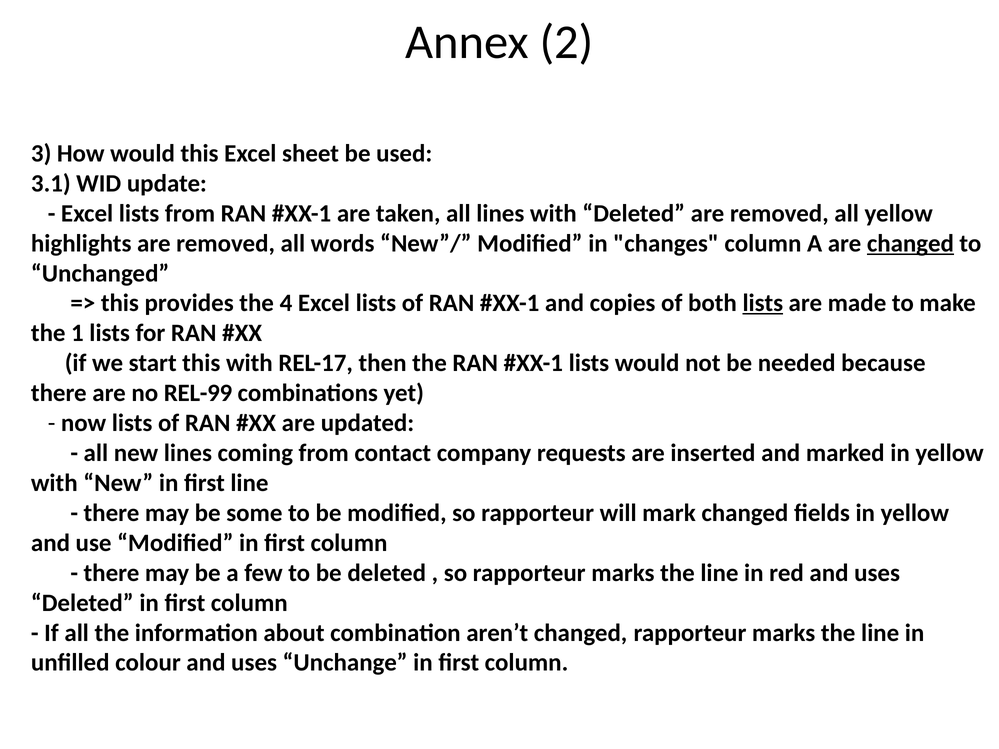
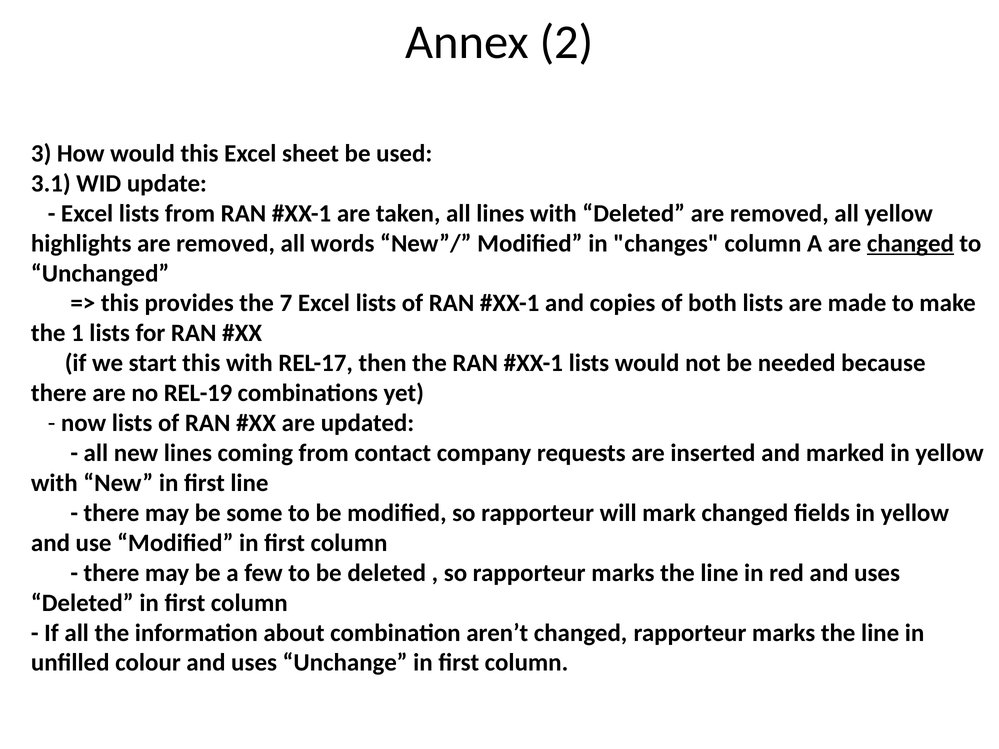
4: 4 -> 7 (286, 303)
lists underline: present -> none (763, 303)
REL-99: REL-99 -> REL-19 (198, 393)
